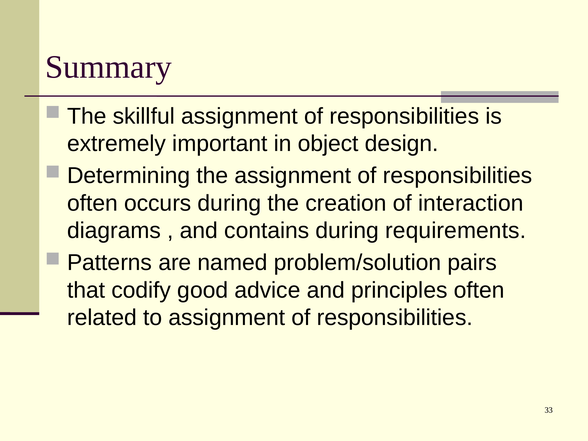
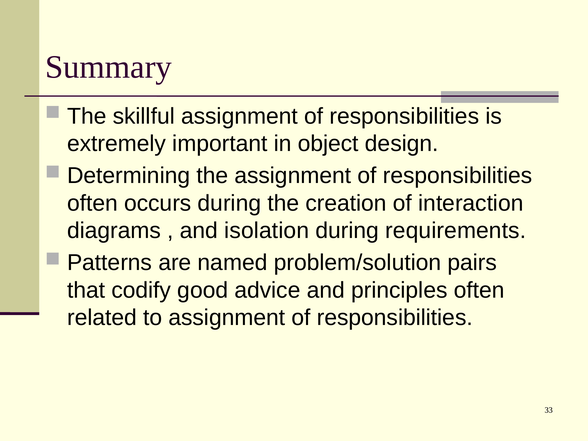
contains: contains -> isolation (267, 231)
